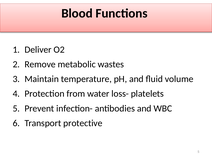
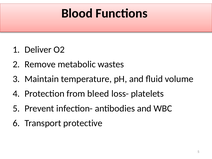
water: water -> bleed (98, 94)
